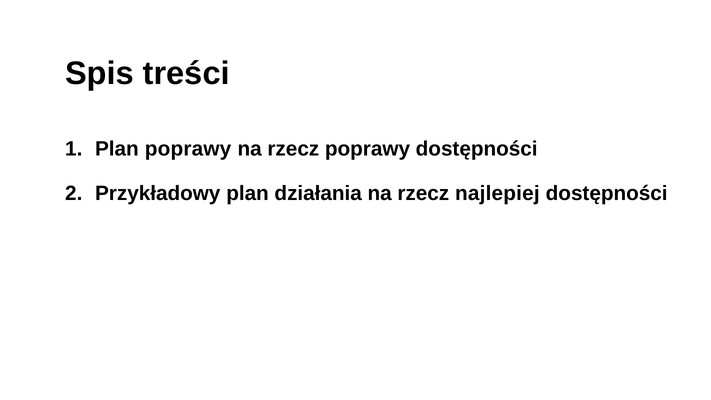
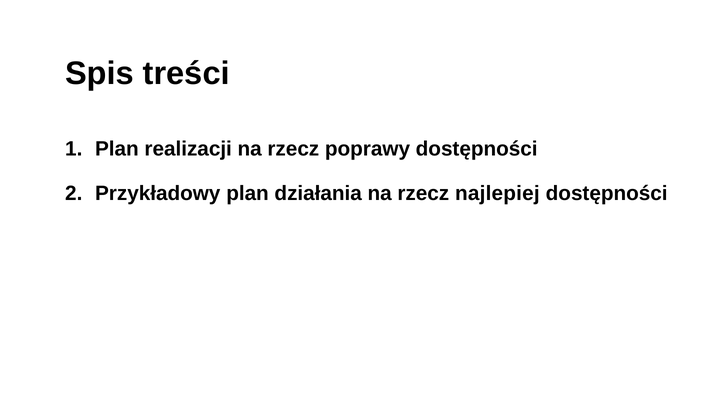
Plan poprawy: poprawy -> realizacji (188, 149)
